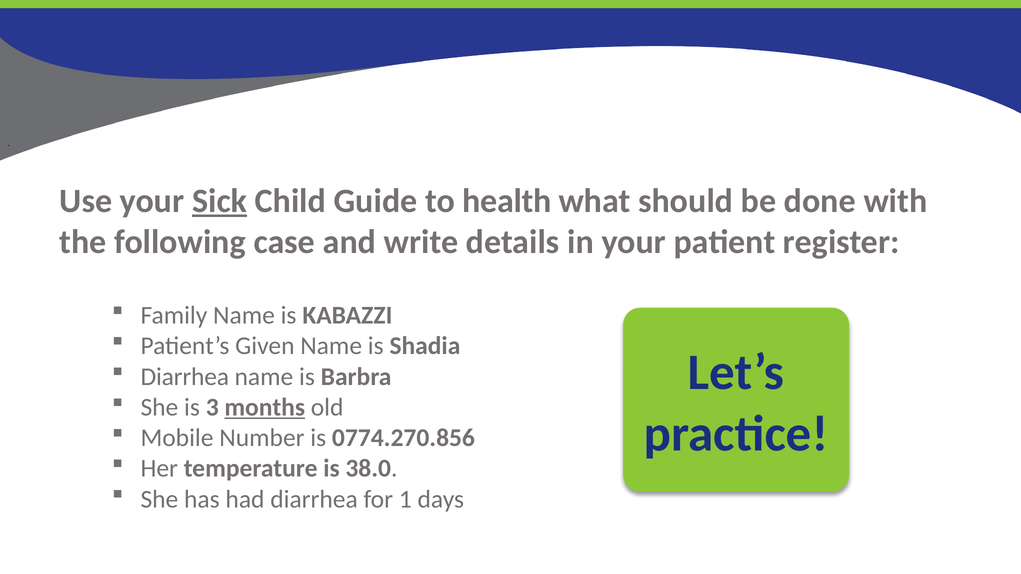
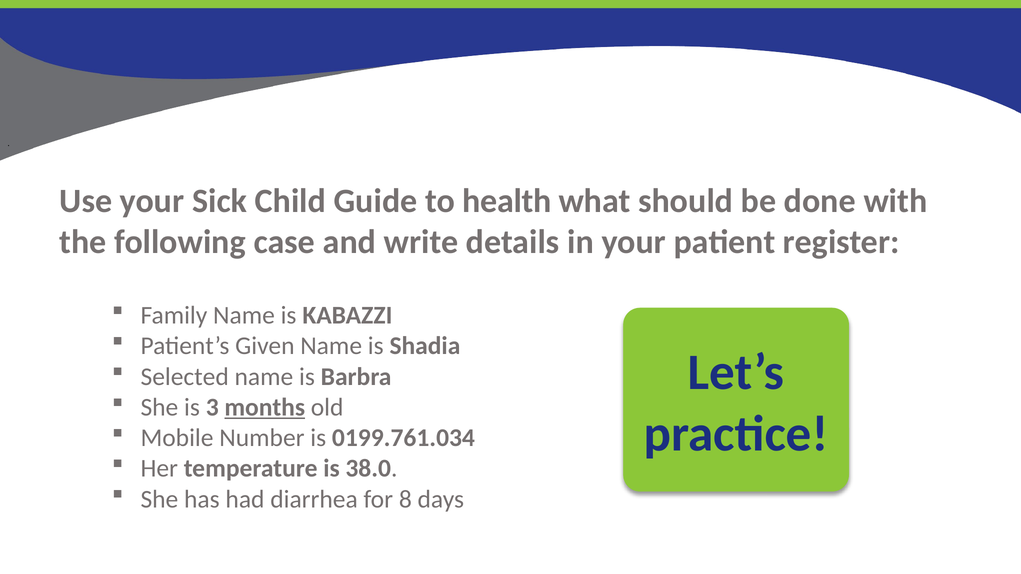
Sick underline: present -> none (220, 201)
Diarrhea: Diarrhea -> Selected (185, 377)
0774.270.856: 0774.270.856 -> 0199.761.034 (403, 438)
1: 1 -> 8 (405, 499)
